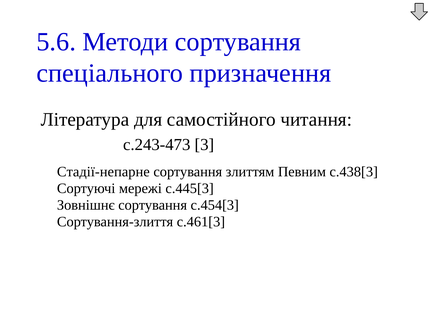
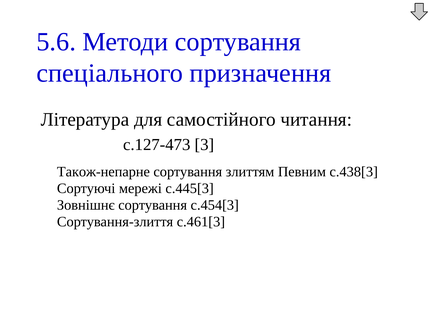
с.243-473: с.243-473 -> с.127-473 (157, 145)
Стадії-непарне: Стадії-непарне -> Також-непарне (103, 172)
